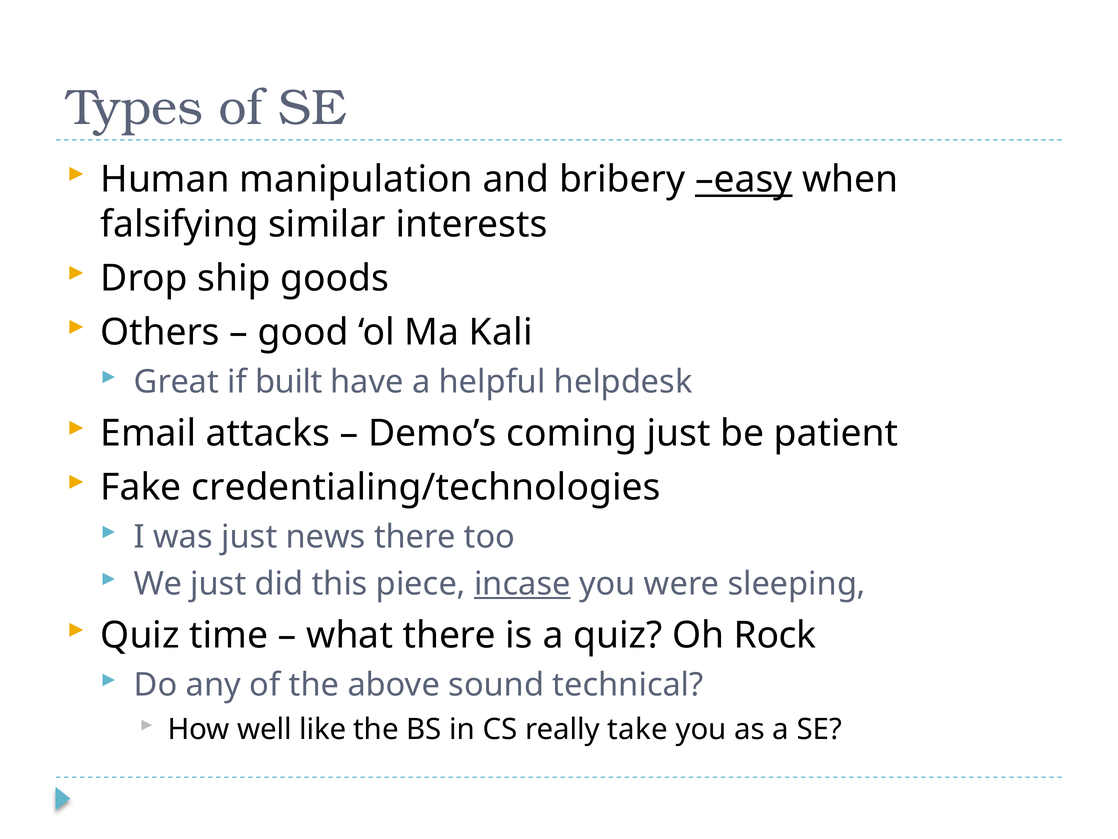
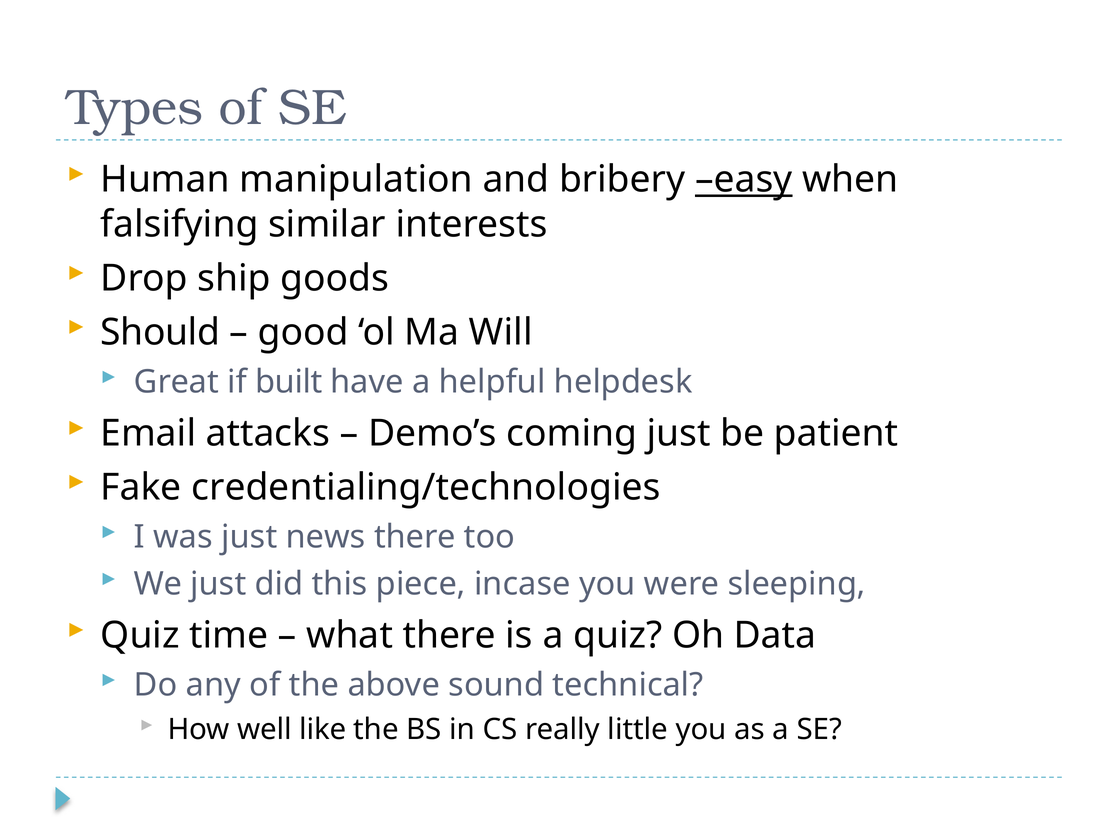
Others: Others -> Should (160, 332)
Kali: Kali -> Will (501, 332)
incase underline: present -> none (522, 584)
Rock: Rock -> Data (775, 635)
take: take -> little (638, 729)
